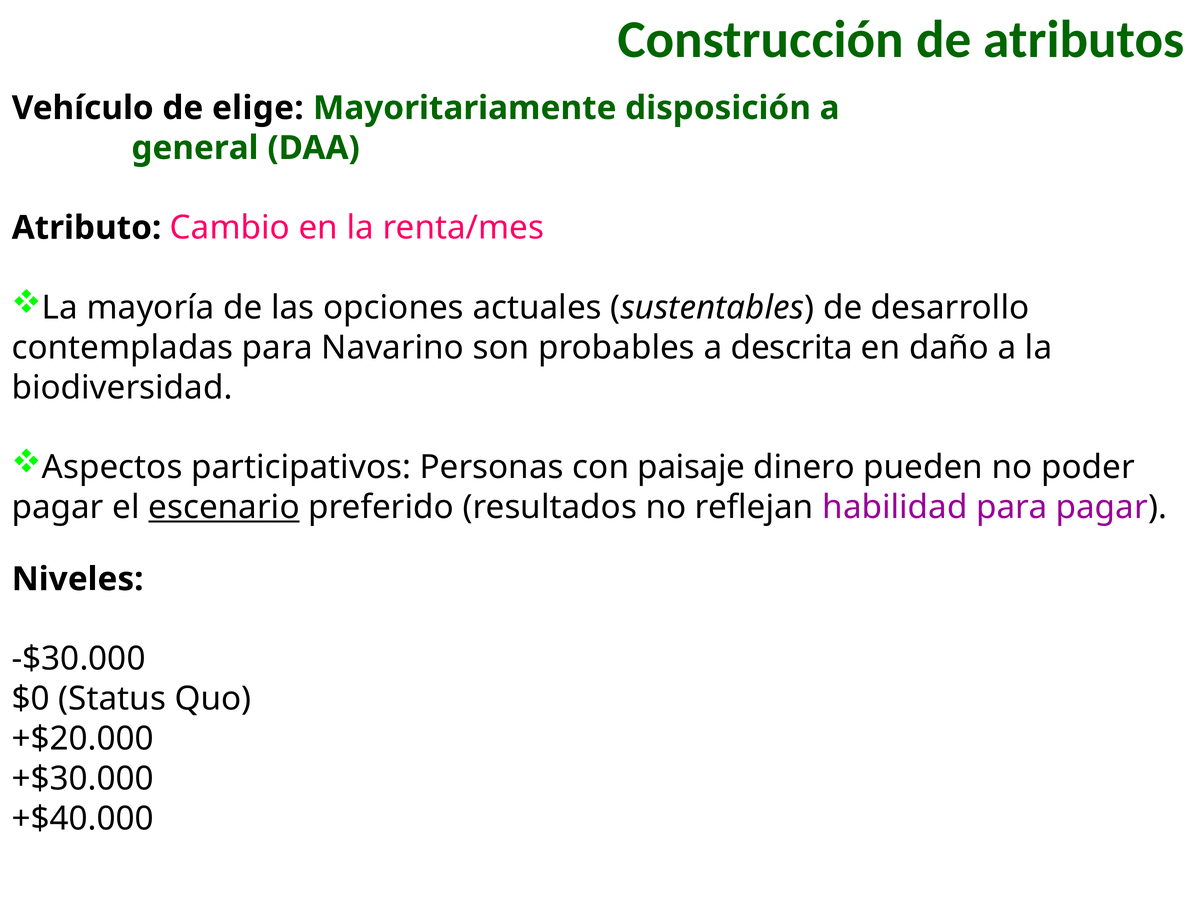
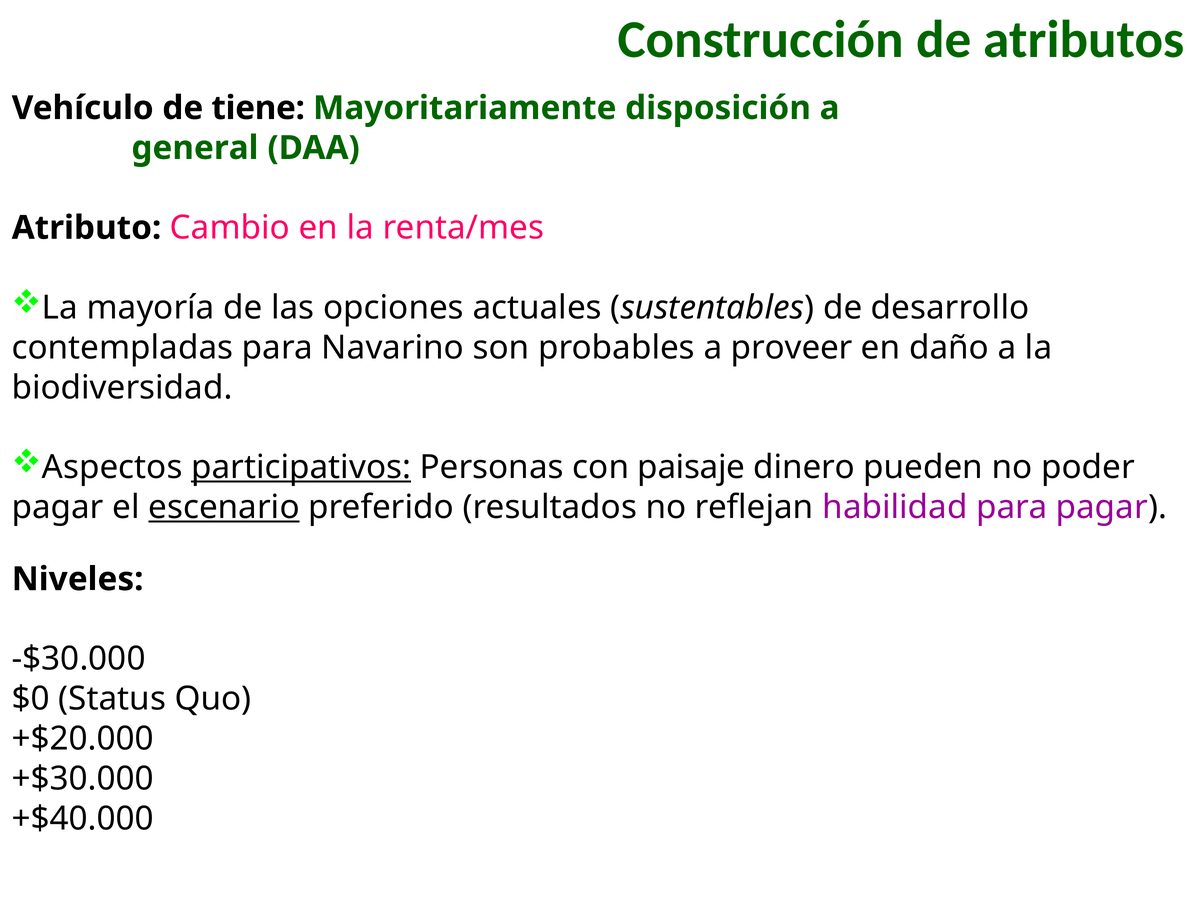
elige: elige -> tiene (258, 108)
descrita: descrita -> proveer (792, 348)
participativos underline: none -> present (301, 467)
